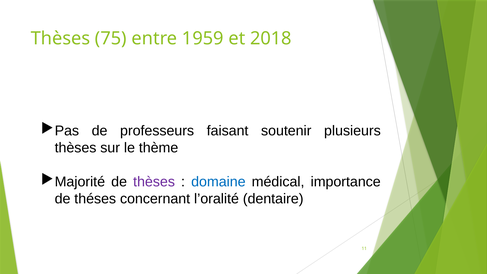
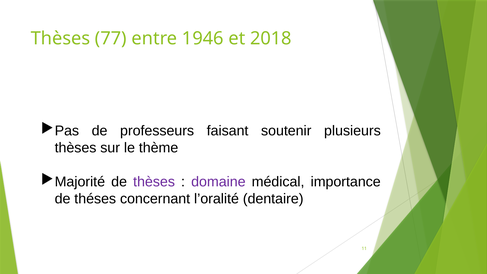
75: 75 -> 77 (111, 38)
1959: 1959 -> 1946 (203, 38)
domaine colour: blue -> purple (218, 182)
